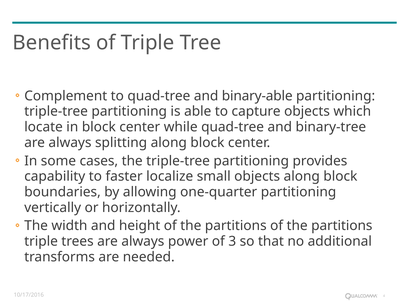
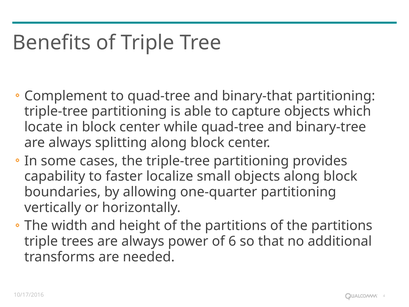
binary-able: binary-able -> binary-that (257, 96)
3: 3 -> 6 (232, 241)
